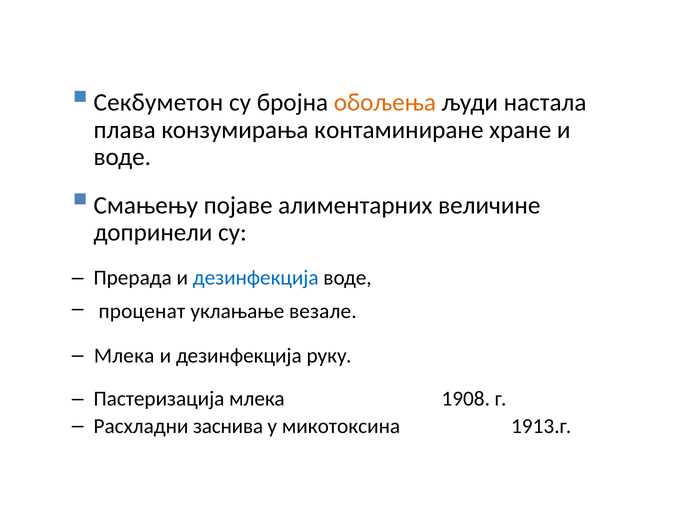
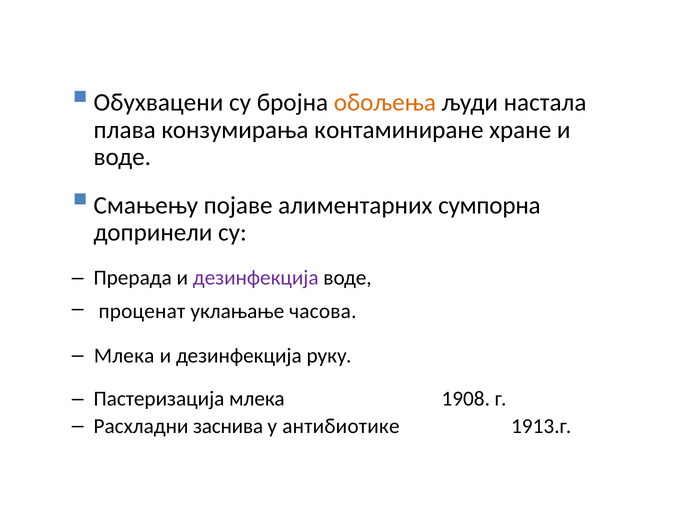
Секбуметон: Секбуметон -> Обухвацени (158, 103)
величине: величине -> сумпорна (489, 205)
дезинфекција colour: blue -> purple (256, 278)
везале: везале -> часова (323, 311)
микотоксина: микотоксина -> антибиотике (341, 426)
